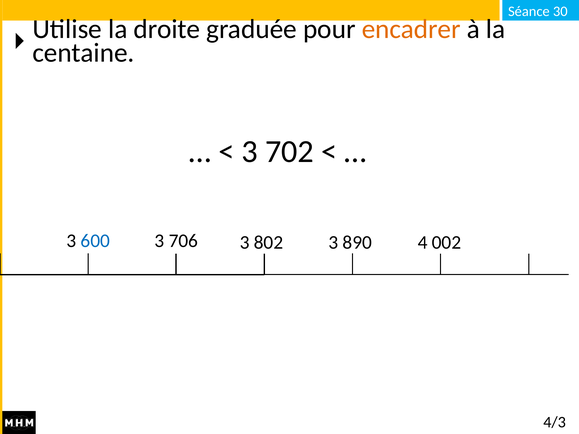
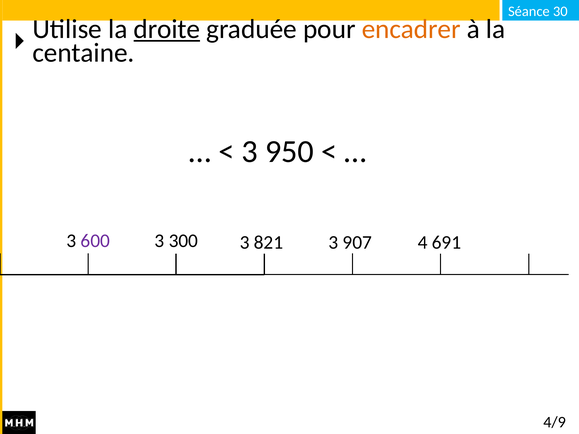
droite underline: none -> present (167, 29)
702: 702 -> 950 (289, 152)
600 colour: blue -> purple (95, 241)
706: 706 -> 300 (183, 241)
802: 802 -> 821 (268, 243)
890: 890 -> 907 (357, 243)
002: 002 -> 691 (446, 243)
4/3: 4/3 -> 4/9 (555, 422)
